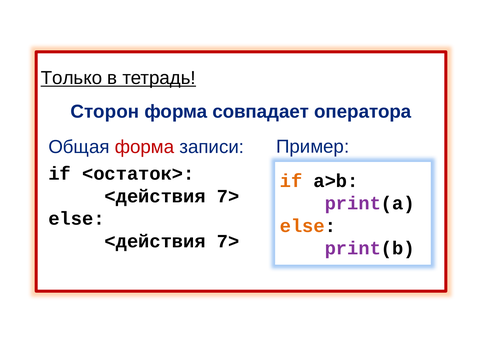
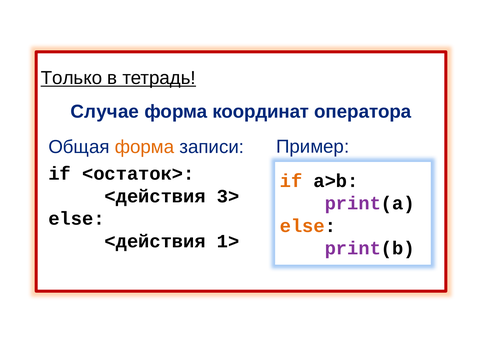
Сторон: Сторон -> Случае (105, 111)
совпадает: совпадает -> координат (261, 111)
форма colour: red -> orange (145, 147)
7>: 7> -> 3> (228, 196)
7>: 7> -> 1> (228, 241)
